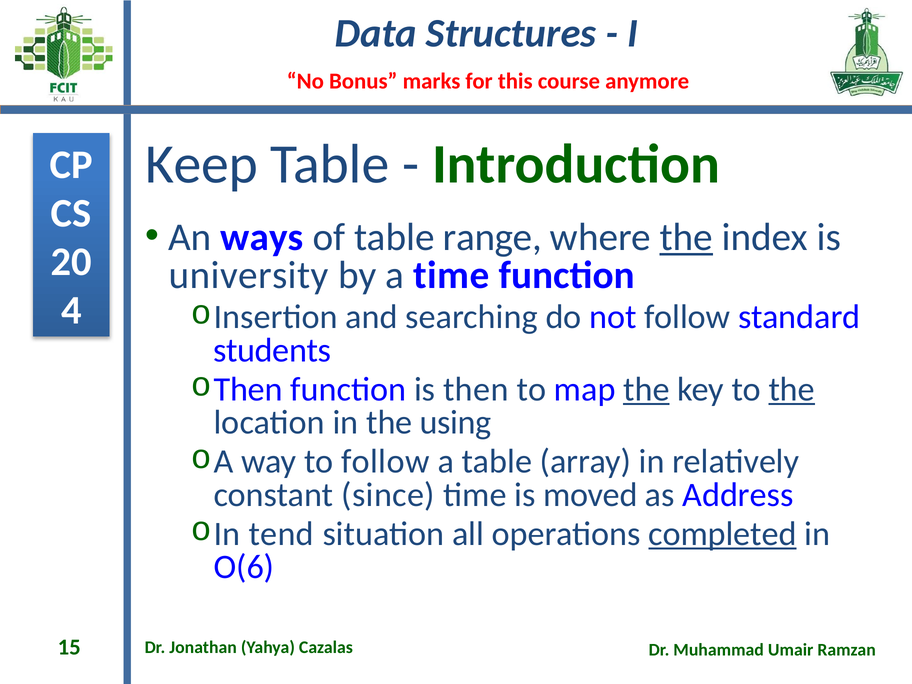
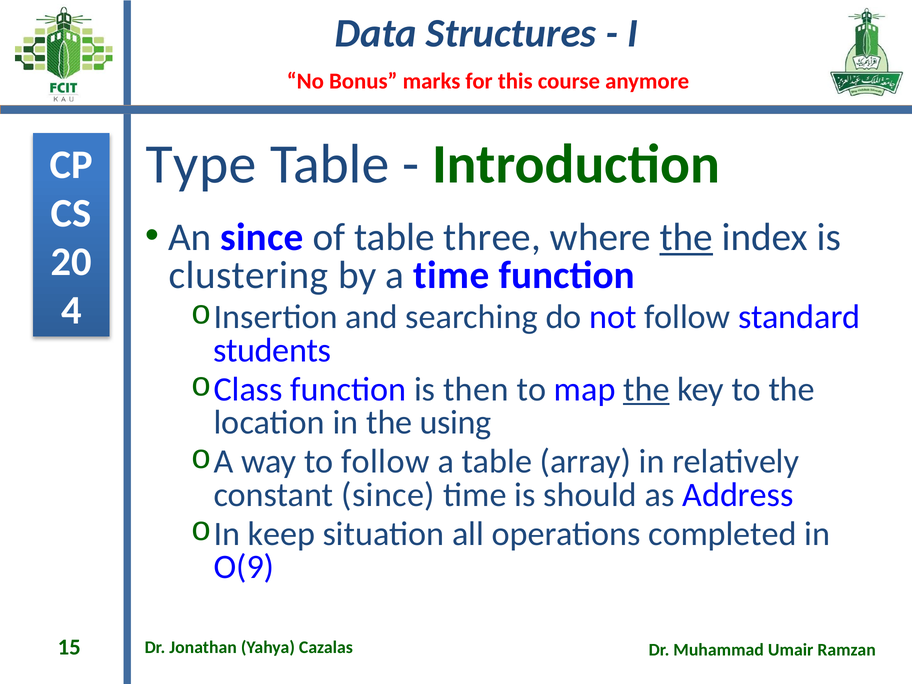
Keep: Keep -> Type (201, 164)
An ways: ways -> since (262, 237)
range: range -> three (492, 237)
university: university -> clustering (249, 275)
Then: Then -> Class (248, 389)
the underline: present -> none (792, 389)
moved: moved -> should (590, 495)
tend: tend -> keep (281, 534)
completed underline: present -> none (722, 534)
O(6: O(6 -> O(9 (244, 567)
